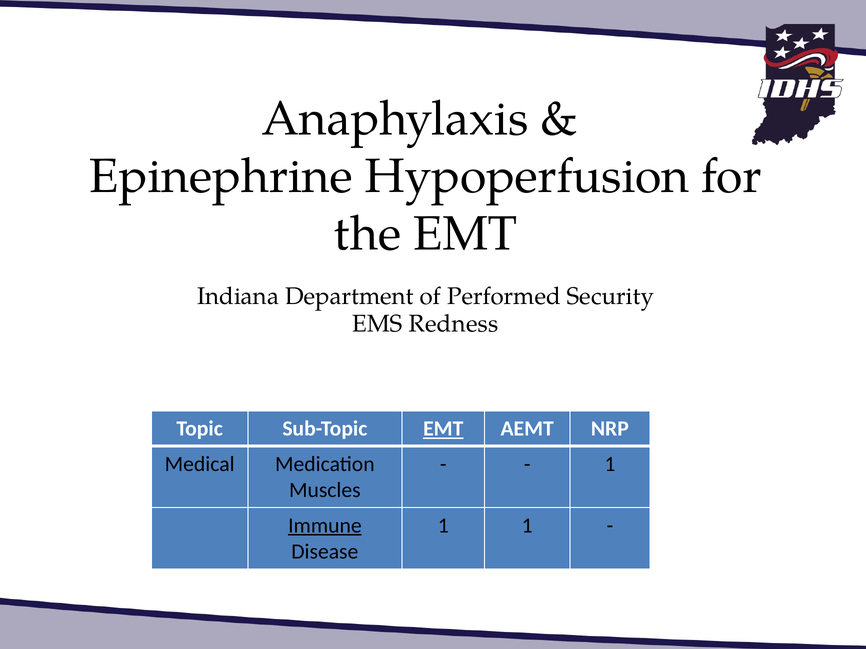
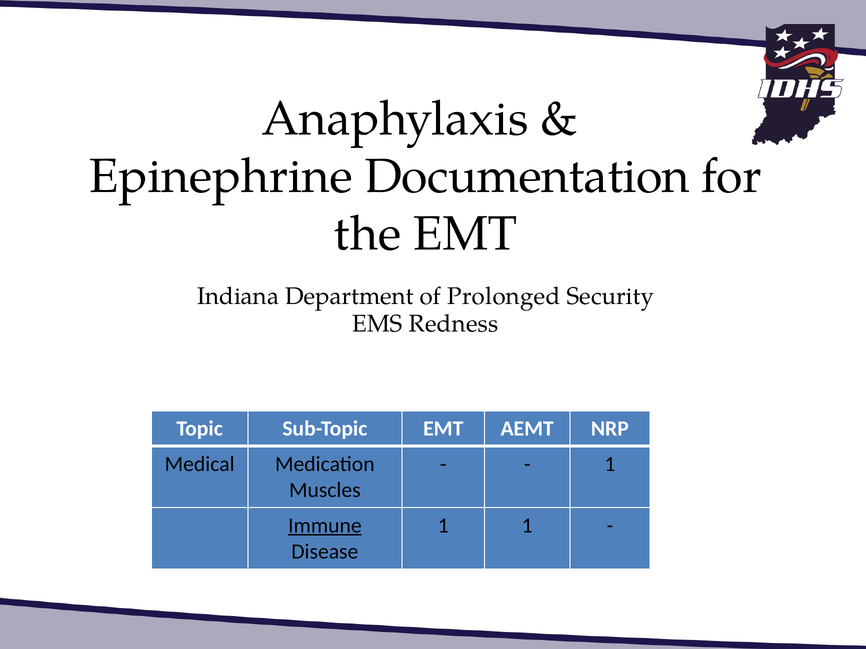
Hypoperfusion: Hypoperfusion -> Documentation (527, 177)
Performed: Performed -> Prolonged (504, 296)
EMT underline: present -> none (443, 429)
